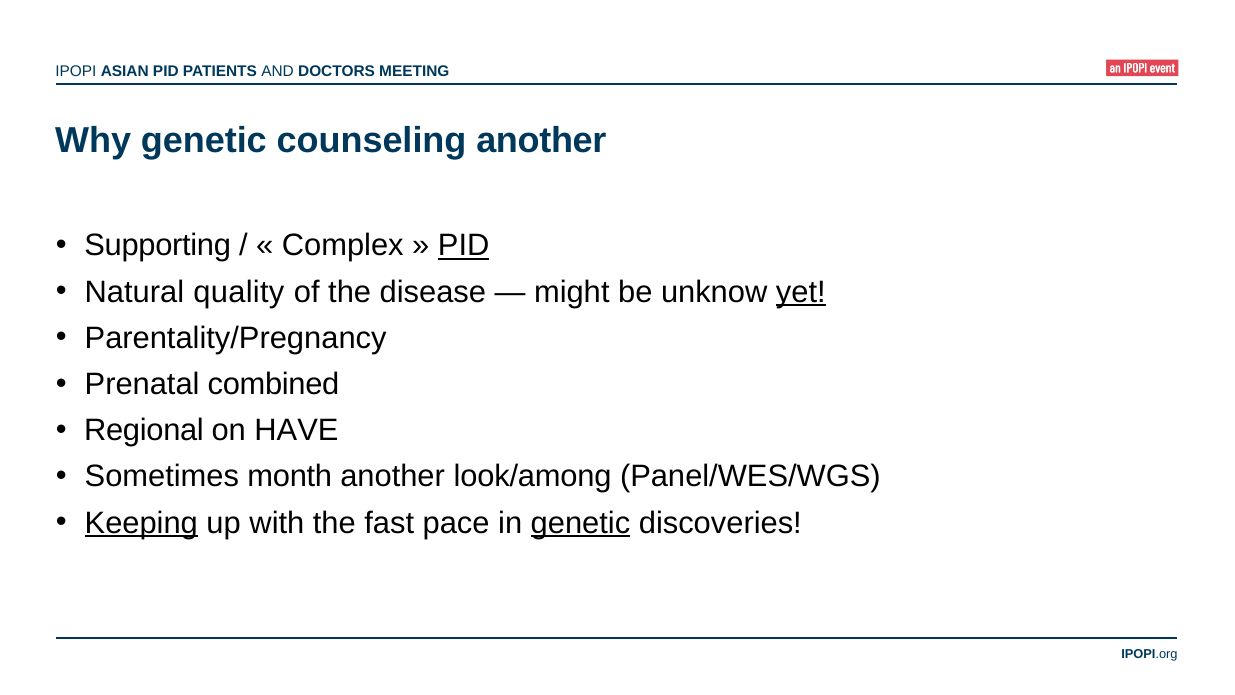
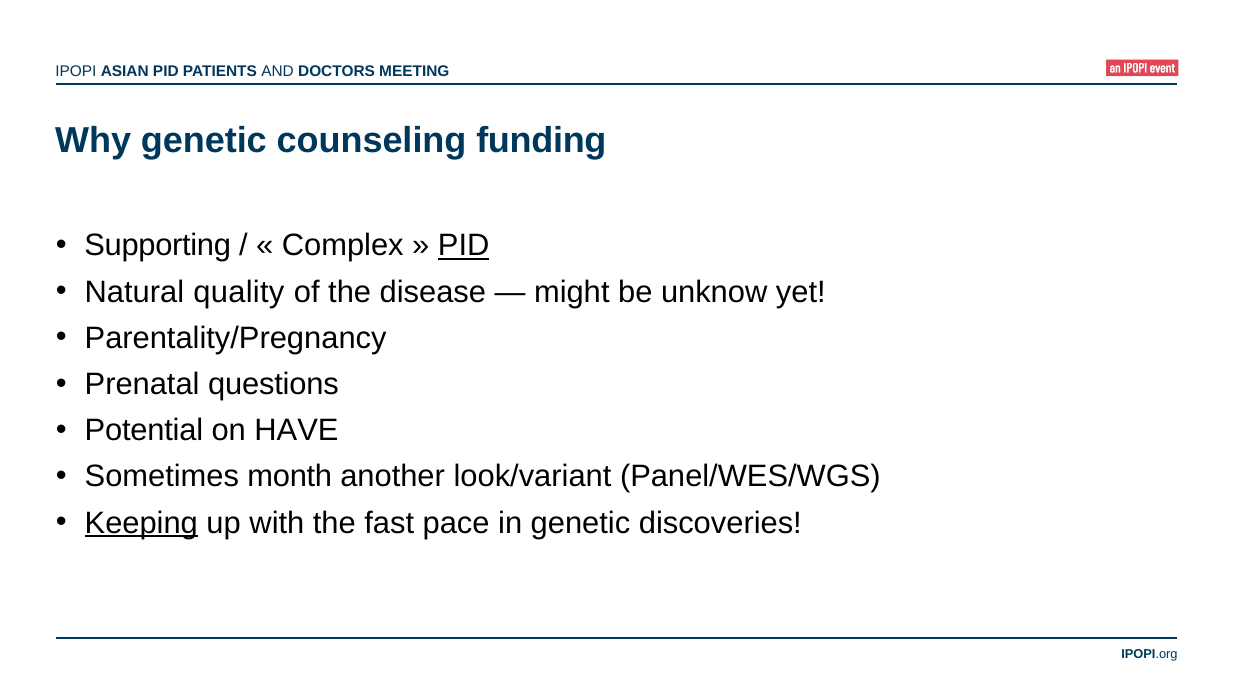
counseling another: another -> funding (541, 140)
yet underline: present -> none (801, 292)
combined: combined -> questions (273, 384)
Regional: Regional -> Potential (144, 430)
look/among: look/among -> look/variant (533, 476)
genetic underline: present -> none (580, 523)
